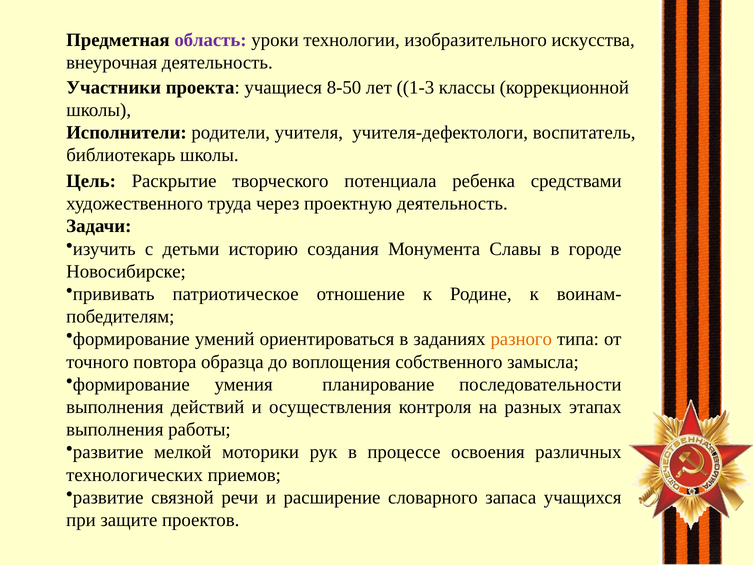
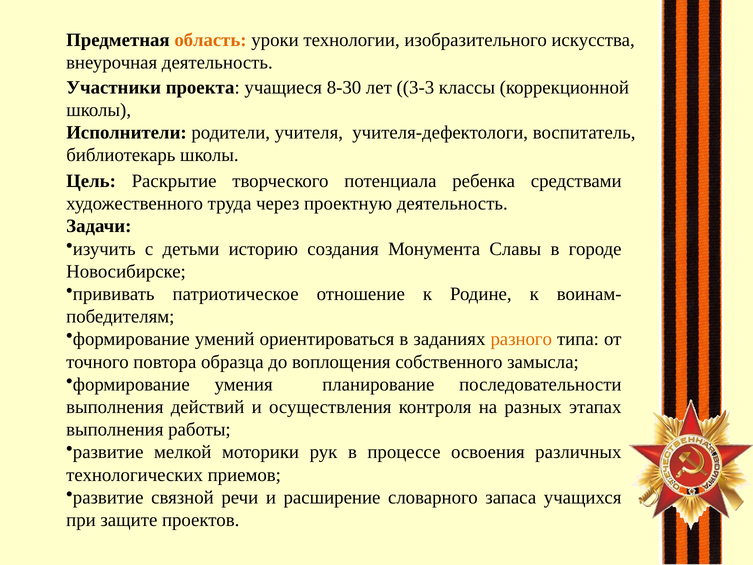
область colour: purple -> orange (210, 40)
8-50: 8-50 -> 8-30 (344, 87)
1-3: 1-3 -> 3-3 (415, 87)
